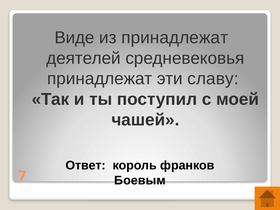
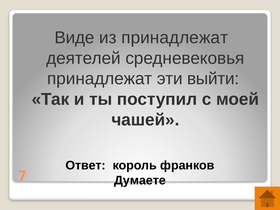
славу: славу -> выйти (213, 79)
Боевым: Боевым -> Думаете (140, 180)
